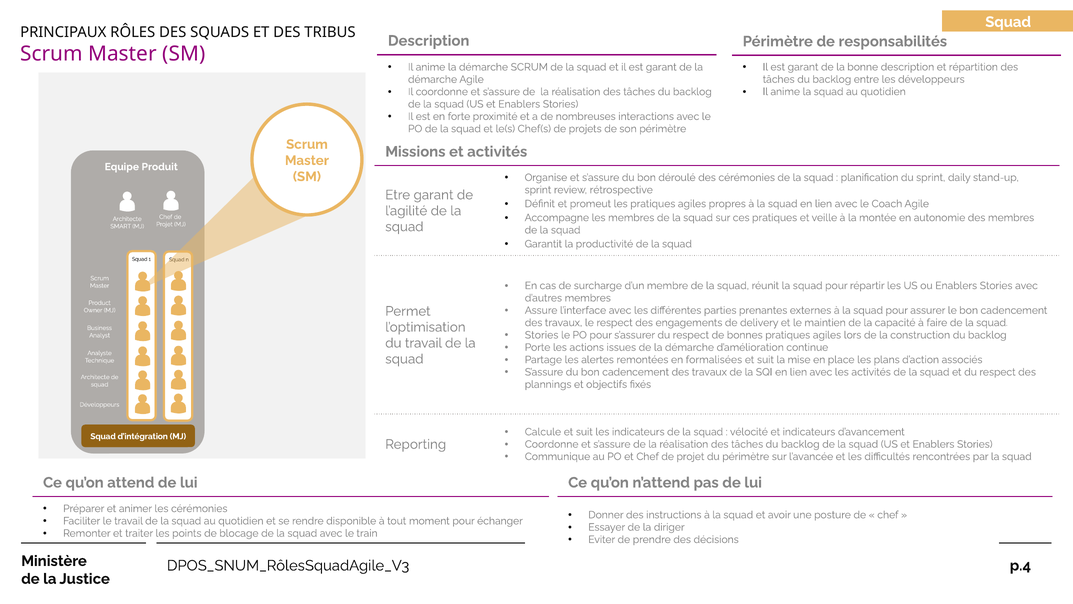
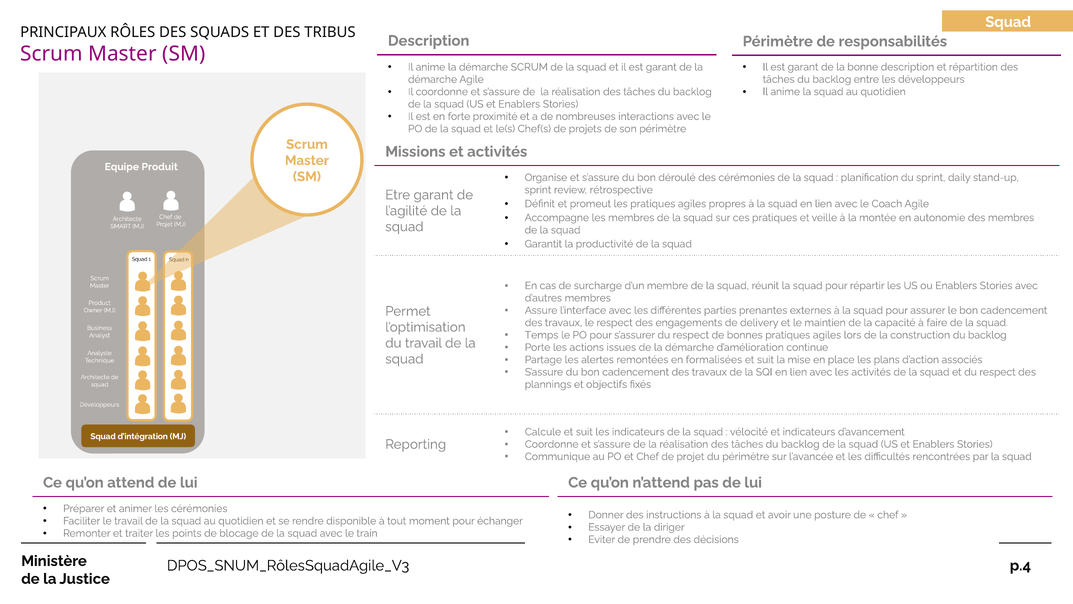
Stories: Stories -> Temps (542, 335)
